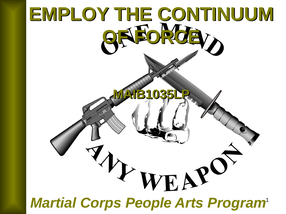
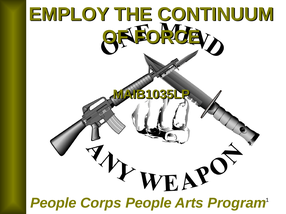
Martial: Martial -> People (53, 204)
